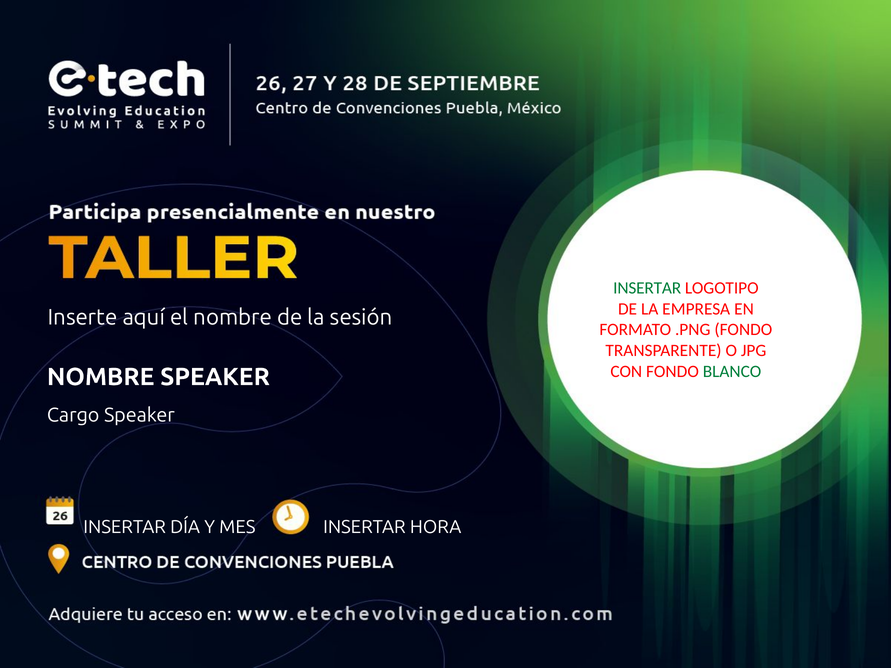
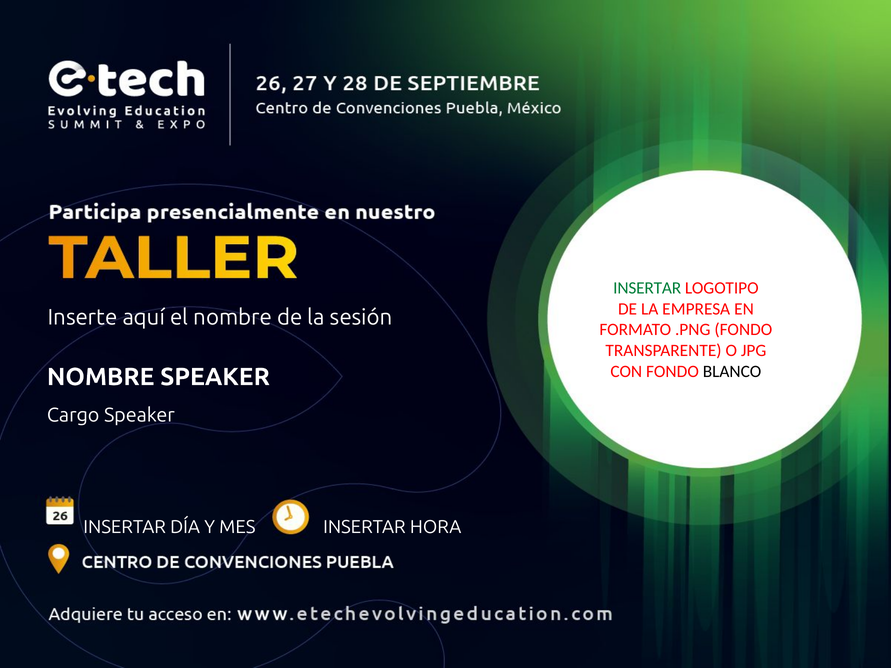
BLANCO colour: green -> black (732, 371)
